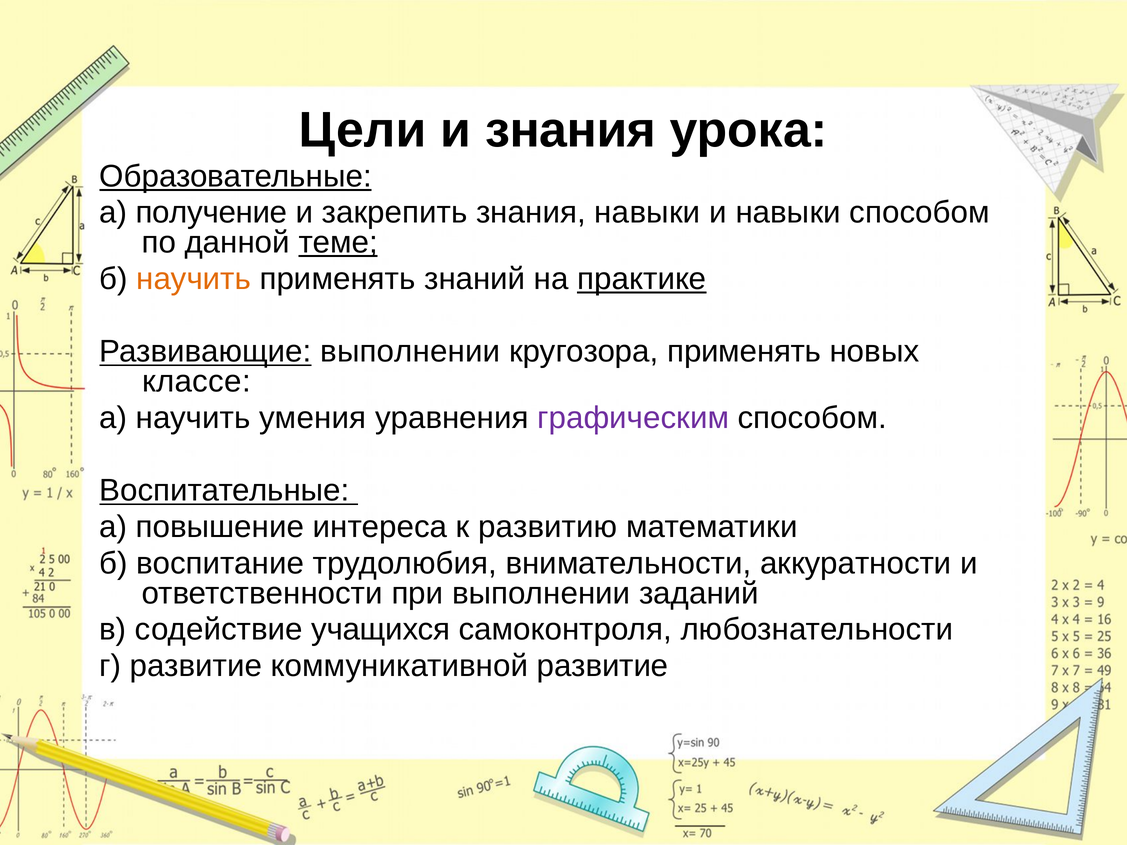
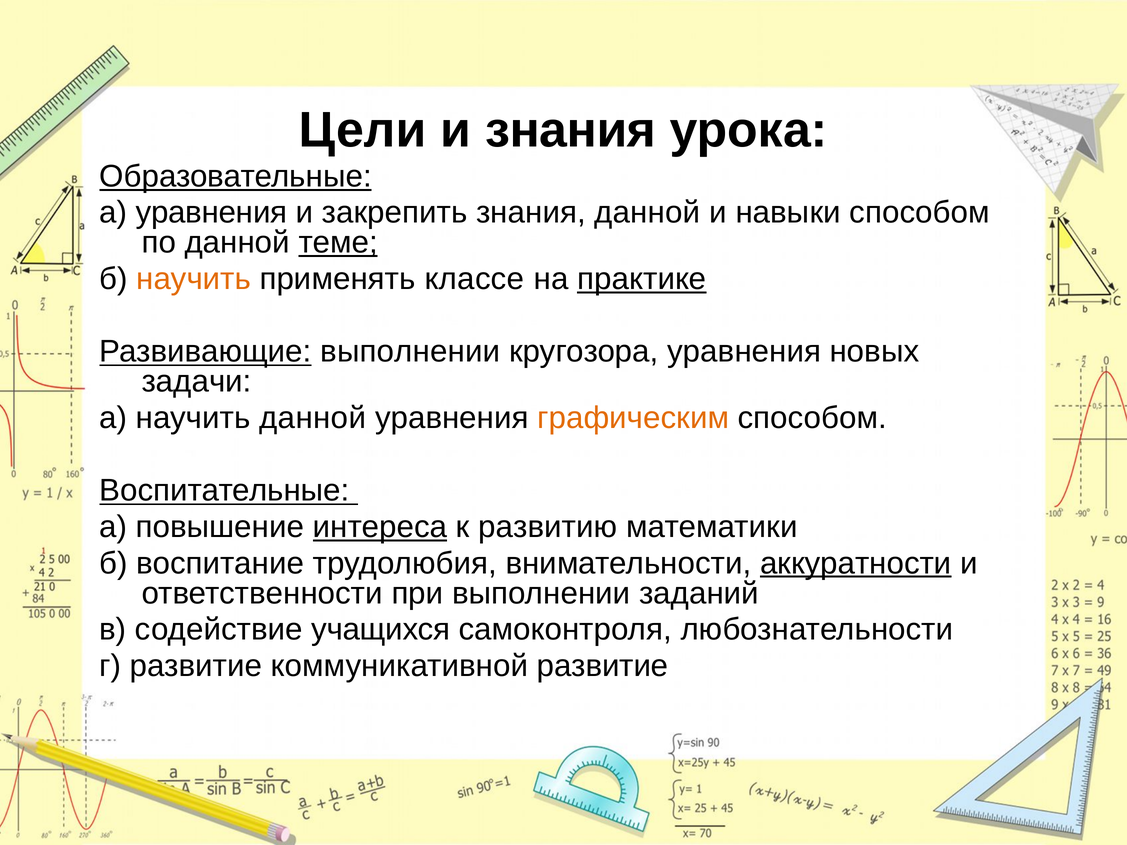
а получение: получение -> уравнения (211, 213)
знания навыки: навыки -> данной (647, 213)
знаний: знаний -> классе (475, 279)
кругозора применять: применять -> уравнения (744, 352)
классе: классе -> задачи (197, 382)
научить умения: умения -> данной (313, 418)
графическим colour: purple -> orange (633, 418)
интереса underline: none -> present (380, 527)
аккуратности underline: none -> present (856, 563)
